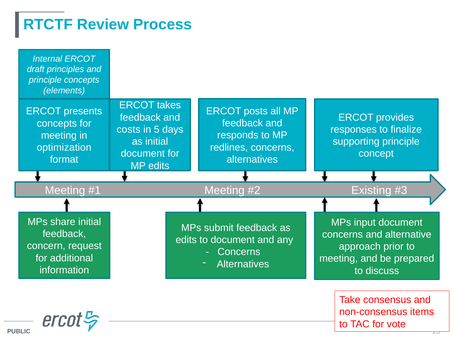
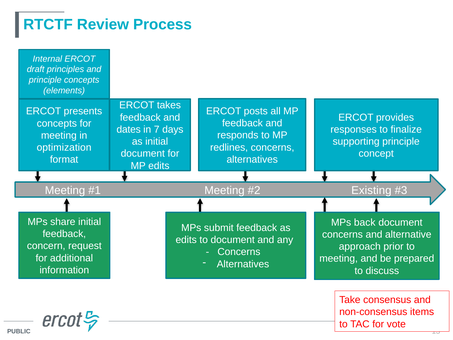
costs: costs -> dates (129, 129)
5: 5 -> 7 (157, 129)
input: input -> back (365, 222)
